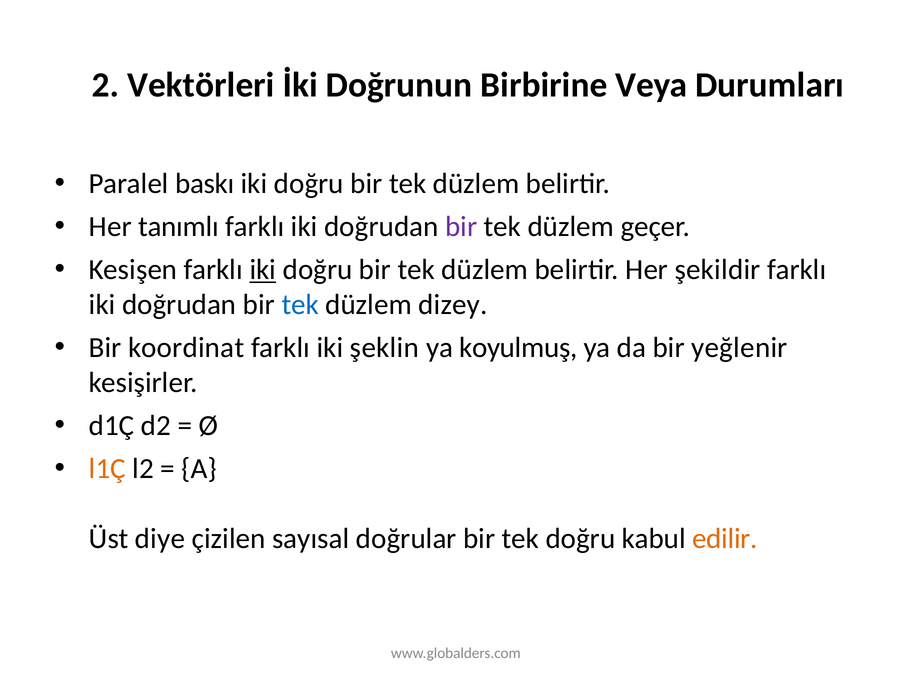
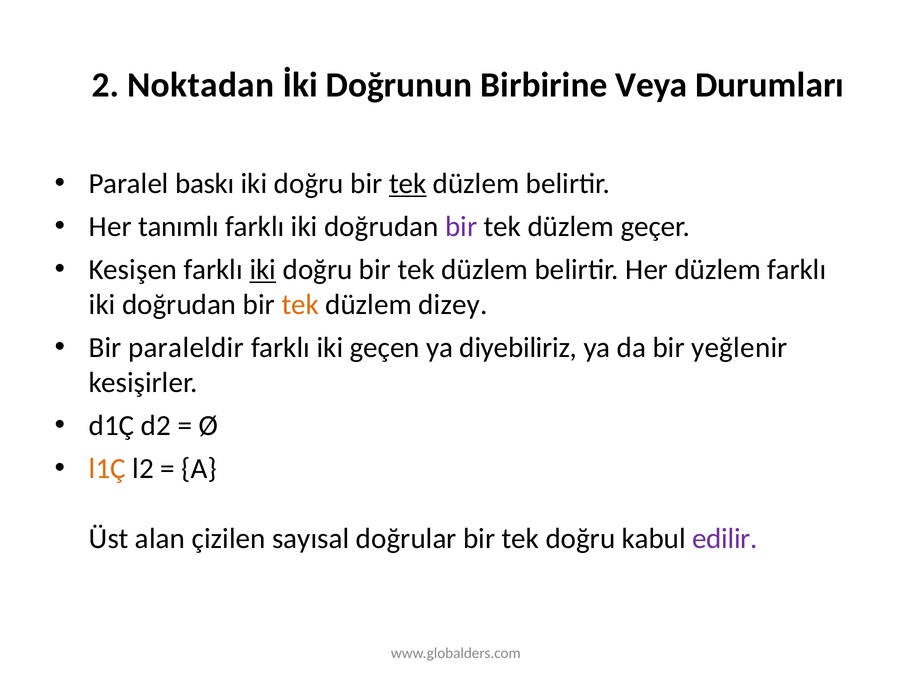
Vektörleri: Vektörleri -> Noktadan (201, 85)
tek underline: none -> present (408, 184)
Her şekildir: şekildir -> düzlem (718, 270)
tek colour: blue -> orange (300, 305)
koordinat: koordinat -> paraleldir (186, 348)
şeklin: şeklin -> geçen (385, 348)
koyulmuş: koyulmuş -> diyebiliriz (518, 348)
diye: diye -> alan (160, 539)
edilir colour: orange -> purple (725, 539)
